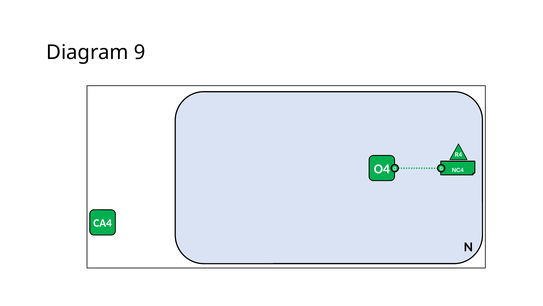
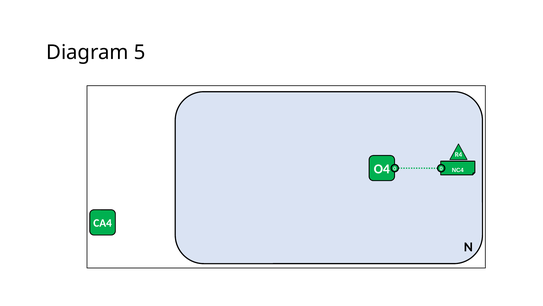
9: 9 -> 5 (140, 52)
